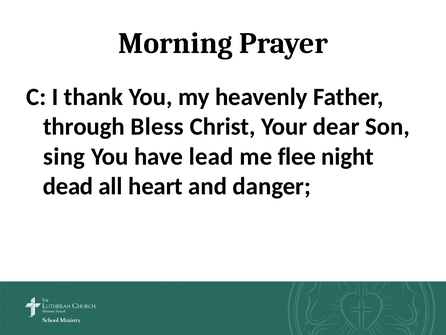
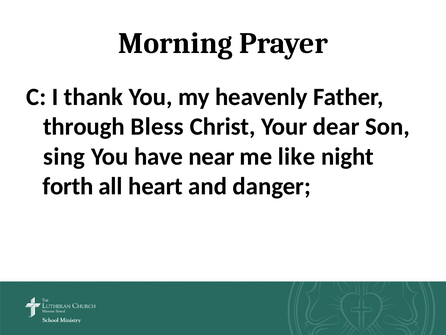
lead: lead -> near (211, 156)
flee: flee -> like (297, 156)
dead: dead -> forth (68, 186)
